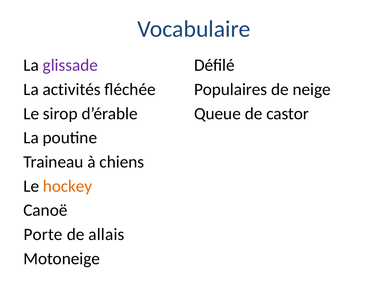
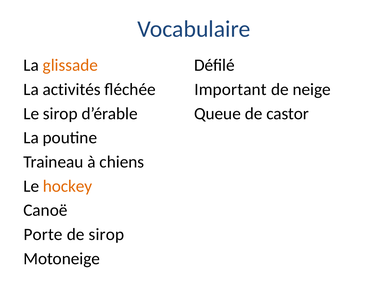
glissade colour: purple -> orange (70, 65)
Populaires: Populaires -> Important (230, 89)
de allais: allais -> sirop (106, 234)
